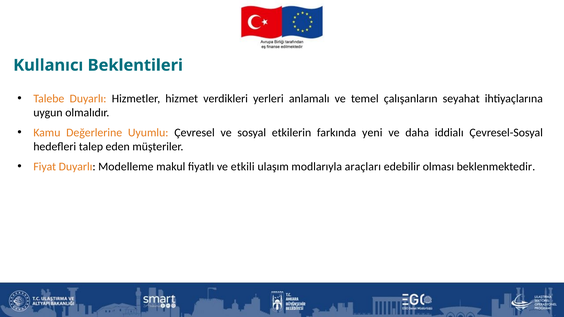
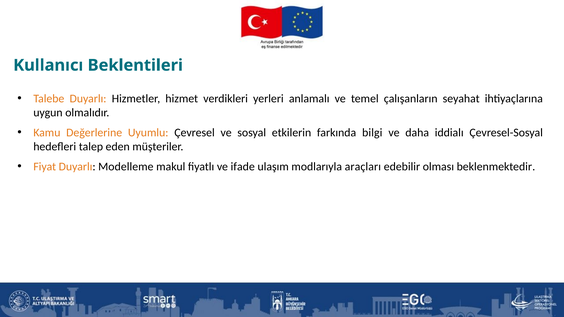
yeni: yeni -> bilgi (372, 133)
etkili: etkili -> ifade (243, 167)
